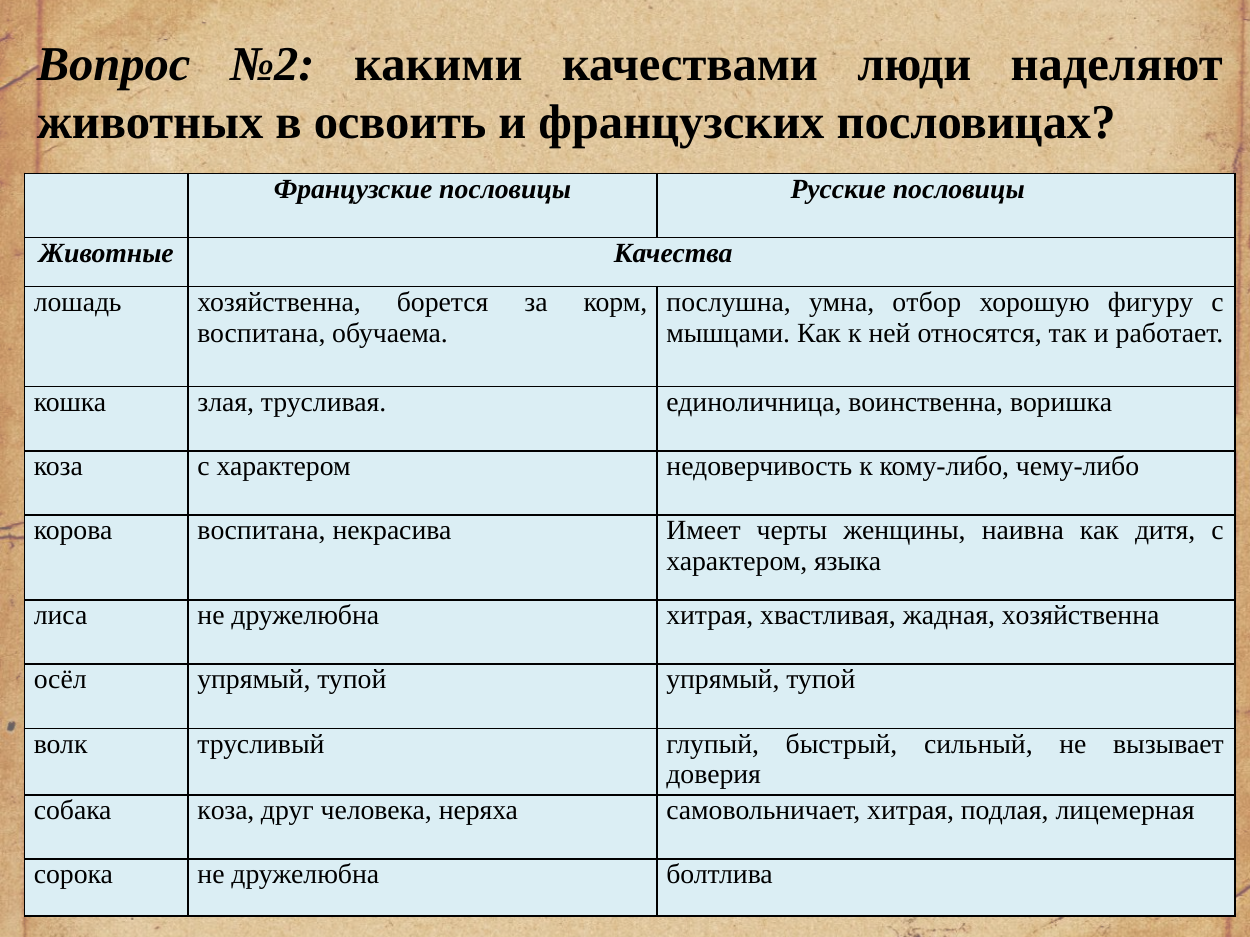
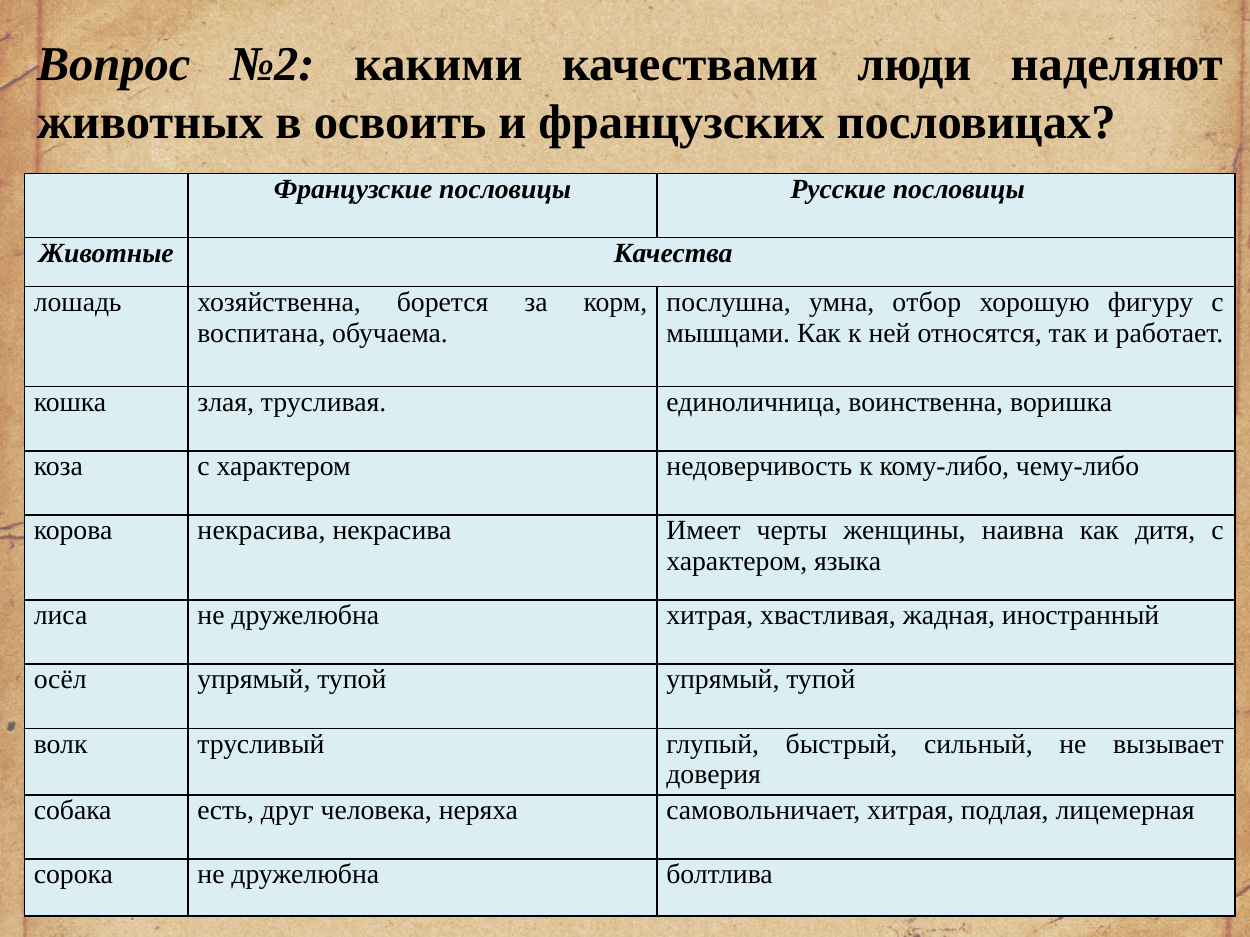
корова воспитана: воспитана -> некрасива (262, 531)
жадная хозяйственна: хозяйственна -> иностранный (1081, 616)
собака коза: коза -> есть (226, 811)
